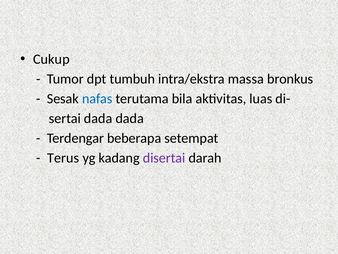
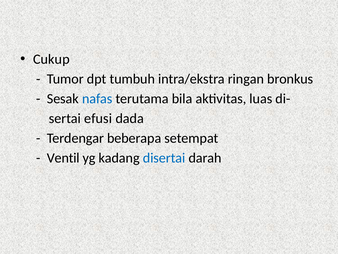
massa: massa -> ringan (246, 79)
sertai dada: dada -> efusi (98, 118)
Terus: Terus -> Ventil (63, 158)
disertai colour: purple -> blue (164, 158)
